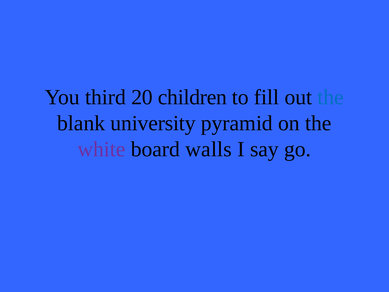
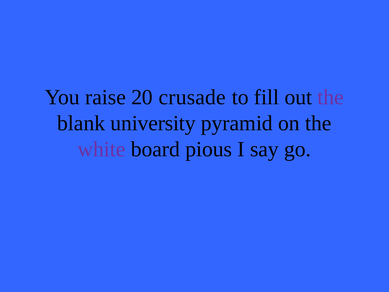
third: third -> raise (106, 97)
children: children -> crusade (192, 97)
the colour: blue -> purple (331, 97)
walls: walls -> pious (209, 149)
